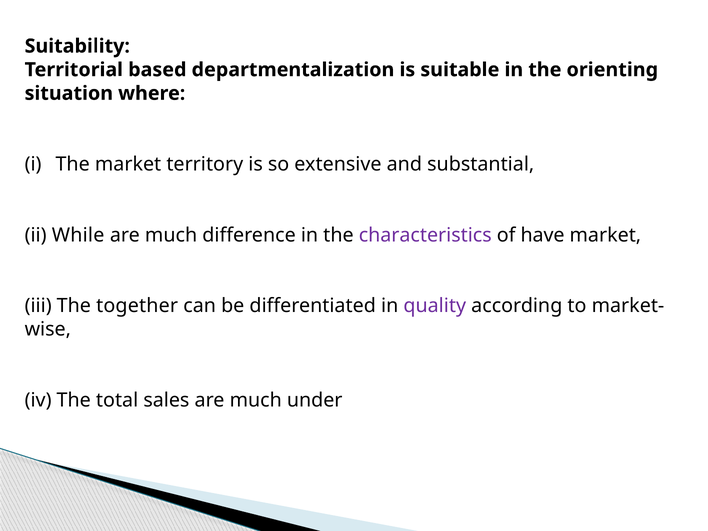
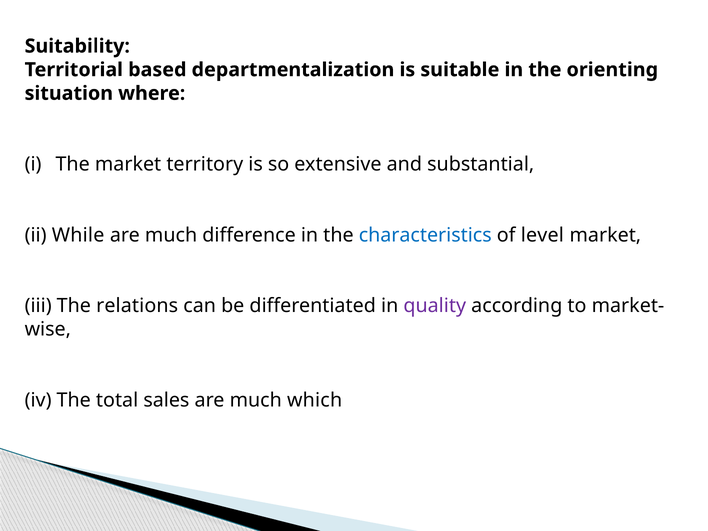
characteristics colour: purple -> blue (425, 235)
have: have -> level (542, 235)
together: together -> relations (137, 306)
under: under -> which (315, 400)
